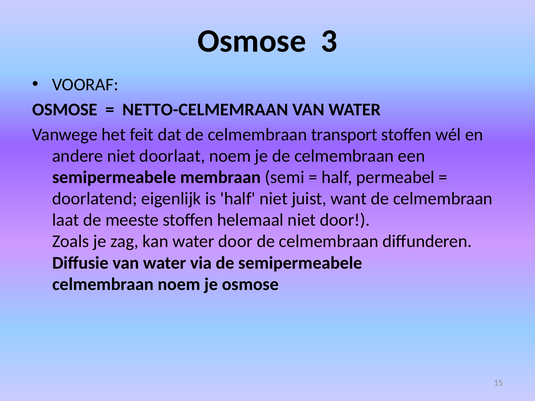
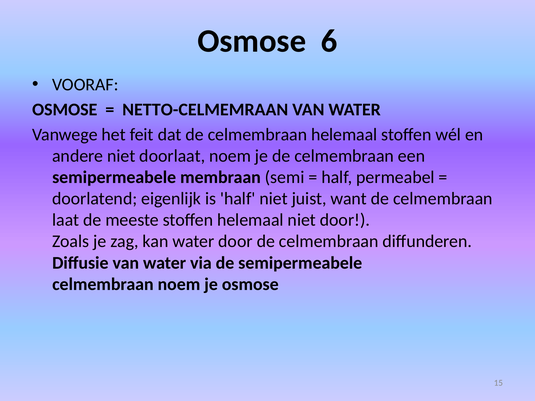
3: 3 -> 6 (329, 41)
celmembraan transport: transport -> helemaal (344, 135)
